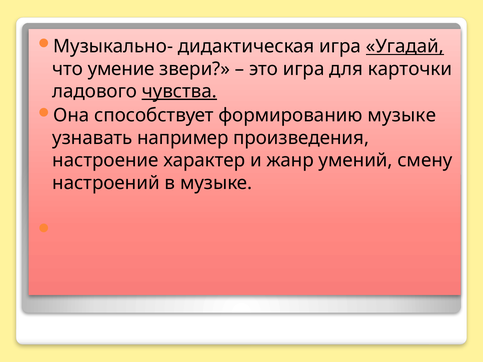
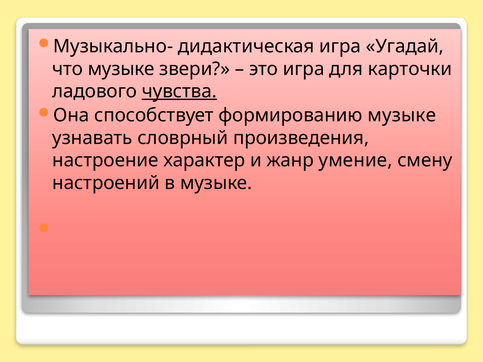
Угадай underline: present -> none (405, 46)
что умение: умение -> музыке (121, 69)
например: например -> словрный (183, 138)
умений: умений -> умение (356, 161)
